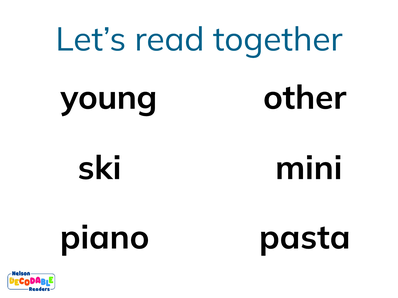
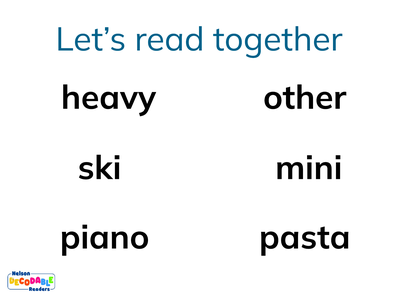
young: young -> heavy (109, 98)
